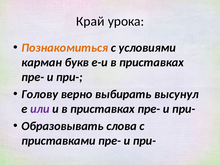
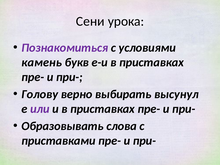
Край: Край -> Сени (90, 21)
Познакомиться colour: orange -> purple (65, 48)
карман: карман -> камень (42, 62)
